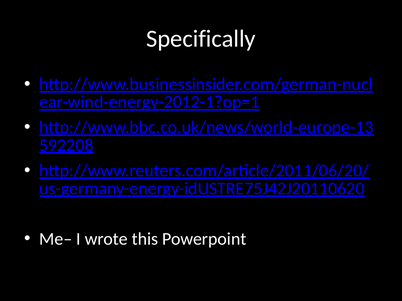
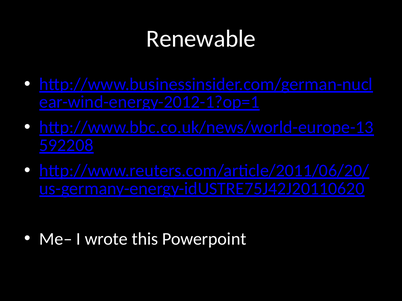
Specifically: Specifically -> Renewable (201, 39)
